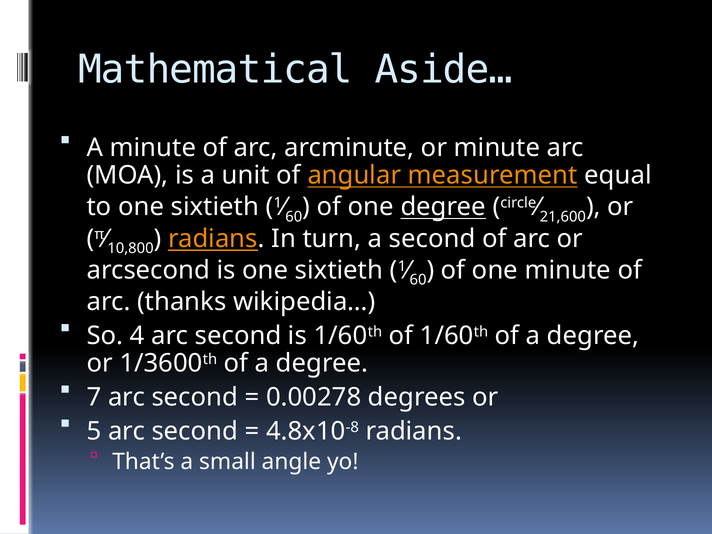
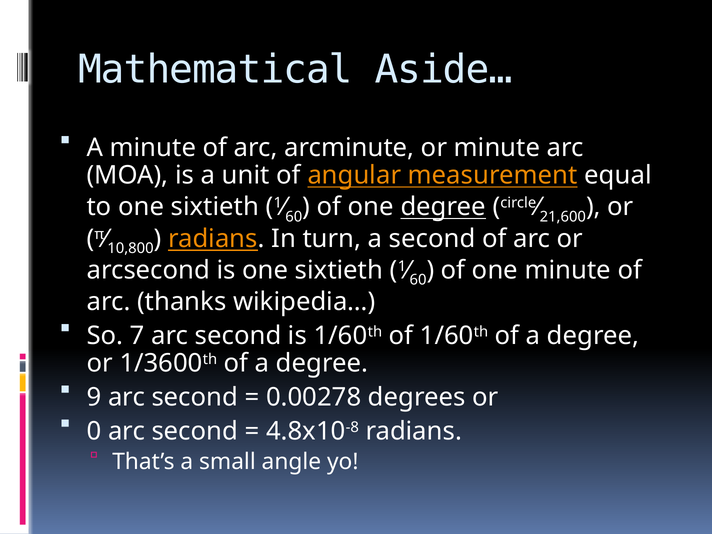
4: 4 -> 7 (137, 336)
7: 7 -> 9 (94, 397)
5: 5 -> 0 (94, 431)
